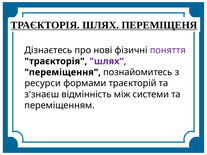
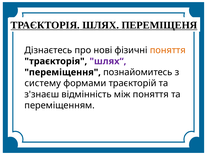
поняття colour: purple -> orange (168, 50)
ресурси: ресурси -> систему (43, 83)
між системи: системи -> поняття (151, 94)
